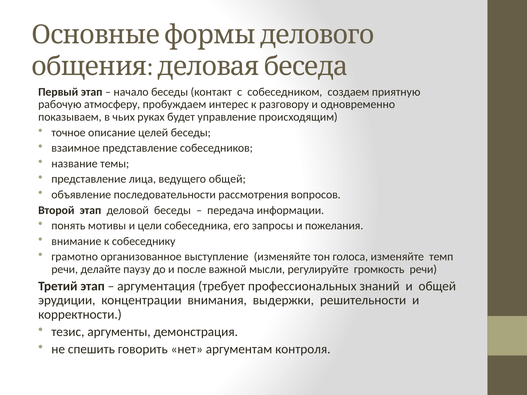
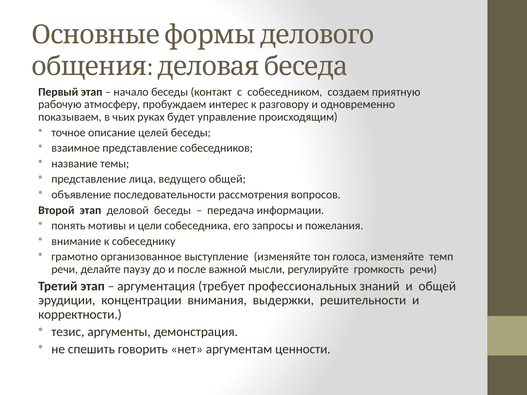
контроля: контроля -> ценности (303, 349)
